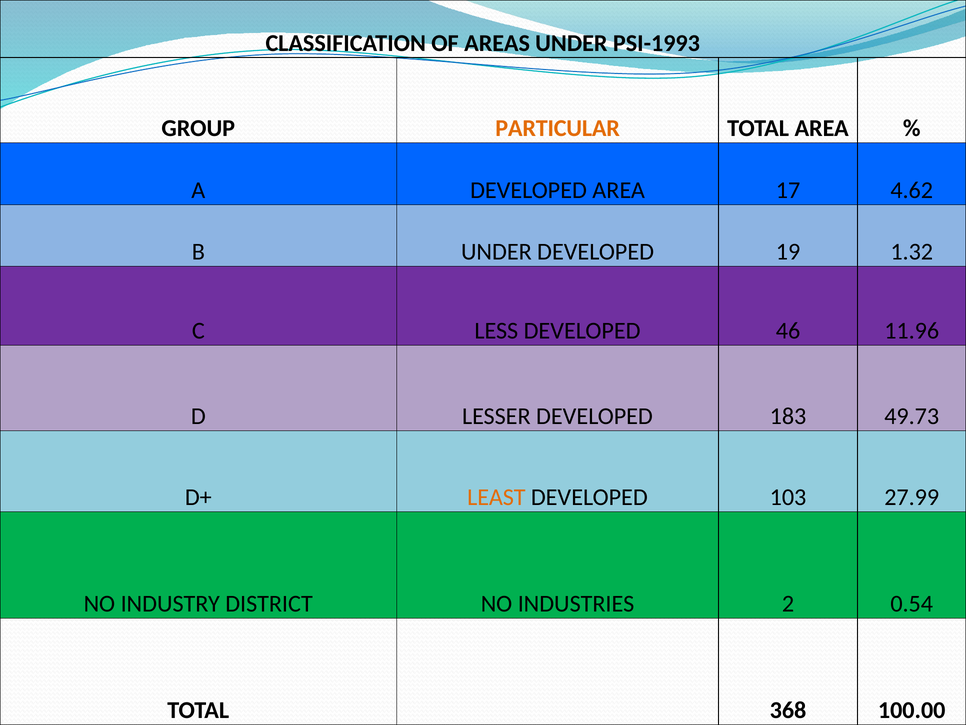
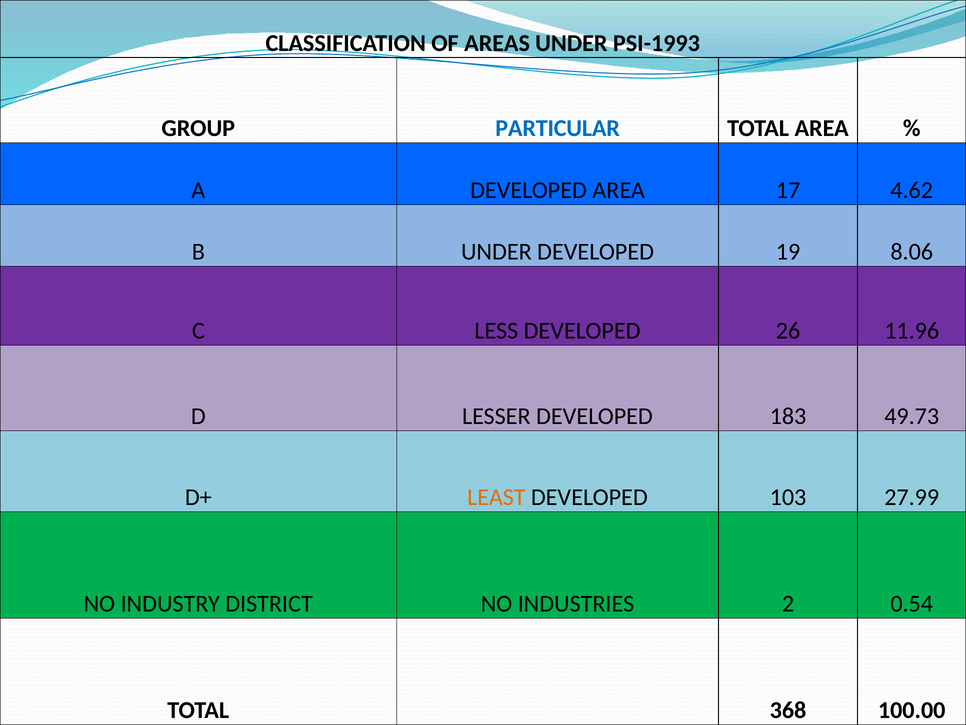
PARTICULAR colour: orange -> blue (558, 128)
1.32: 1.32 -> 8.06 (912, 252)
46: 46 -> 26 (788, 331)
